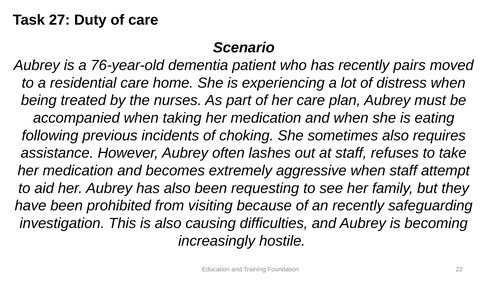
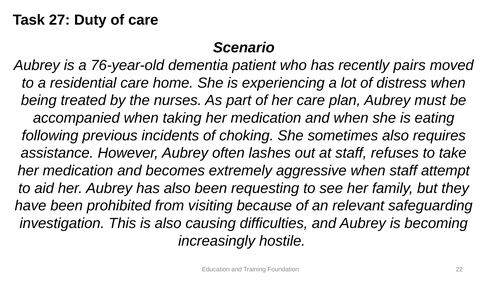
an recently: recently -> relevant (358, 206)
